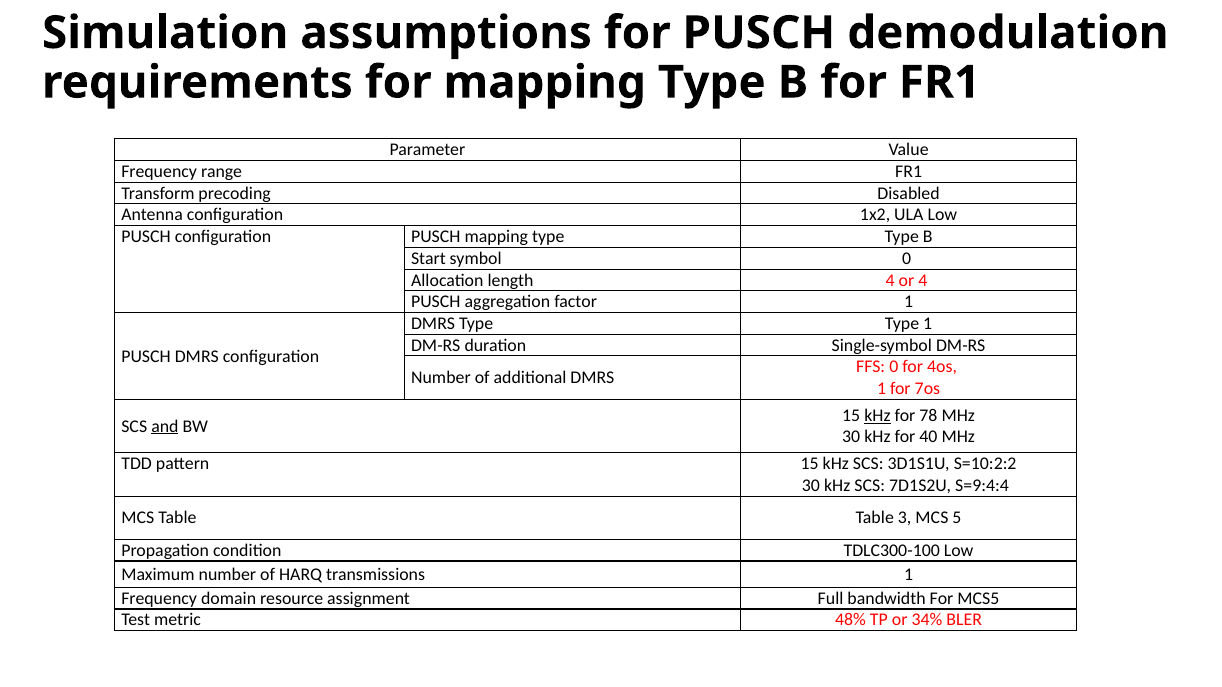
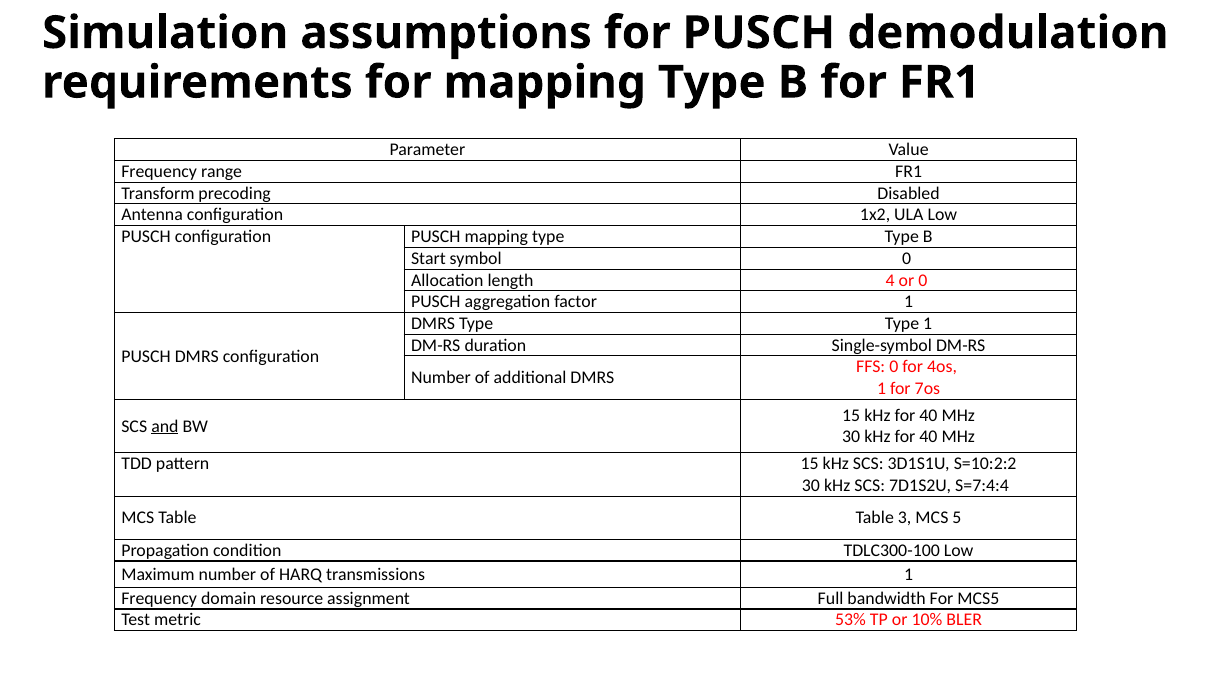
or 4: 4 -> 0 (923, 280)
kHz underline: present -> none (877, 416)
78: 78 -> 40 (928, 416)
S=9:4:4: S=9:4:4 -> S=7:4:4 (982, 486)
48%: 48% -> 53% (850, 620)
34%: 34% -> 10% (927, 620)
